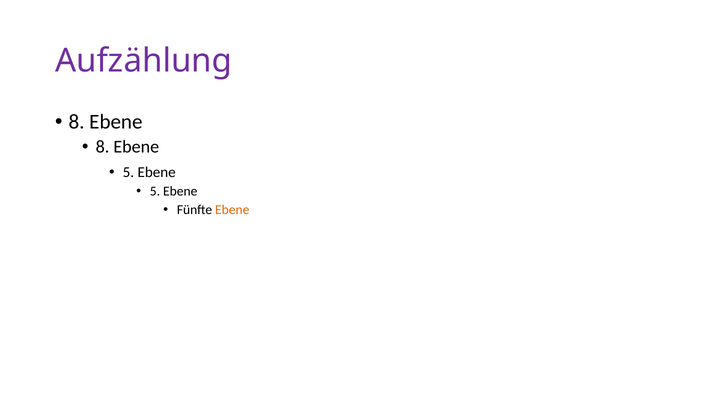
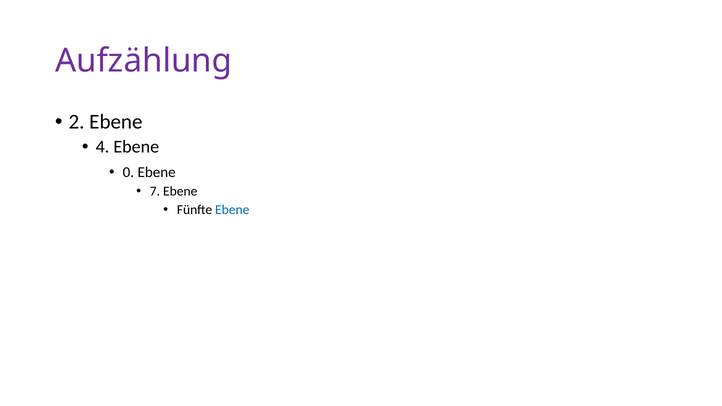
8: 8 -> 2 (77, 122)
8: 8 -> 4 (103, 147)
5: 5 -> 0 (128, 172)
5: 5 -> 7 (155, 192)
Ebene colour: orange -> blue (232, 210)
